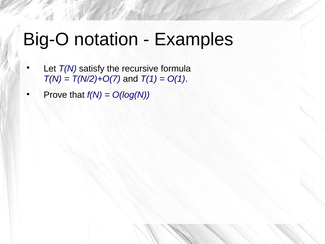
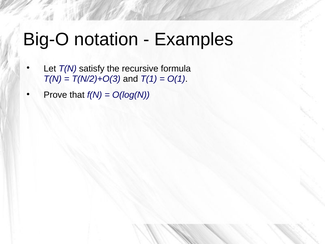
T(N/2)+O(7: T(N/2)+O(7 -> T(N/2)+O(3 (96, 79)
